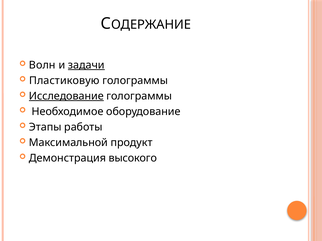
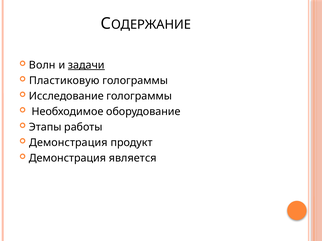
Исследование underline: present -> none (66, 96)
Максимальной: Максимальной -> Демонстрация (68, 143)
высокого: высокого -> является (133, 159)
